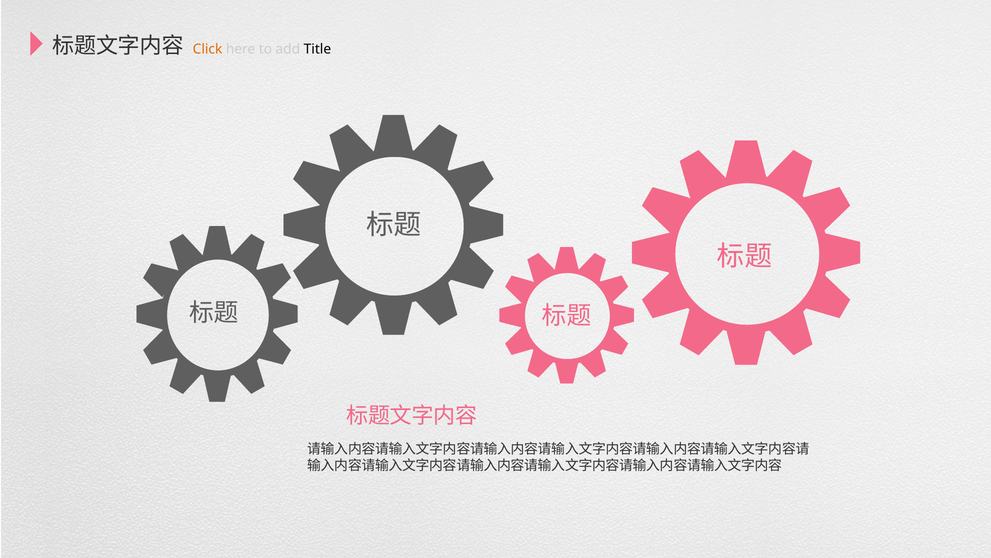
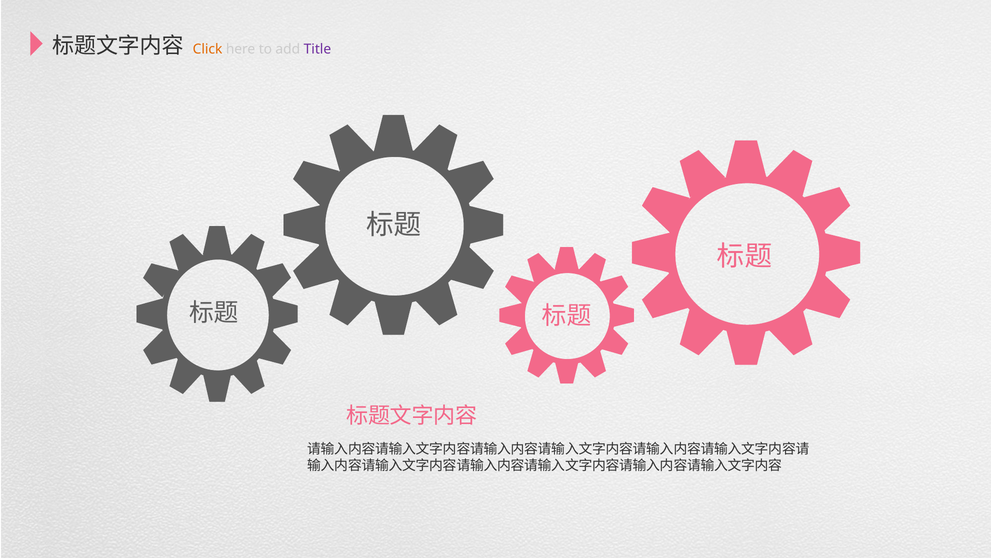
Title colour: black -> purple (317, 49)
